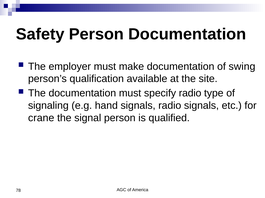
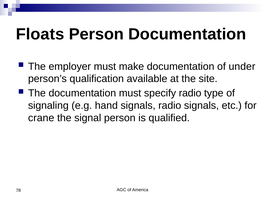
Safety: Safety -> Floats (40, 34)
swing: swing -> under (242, 67)
